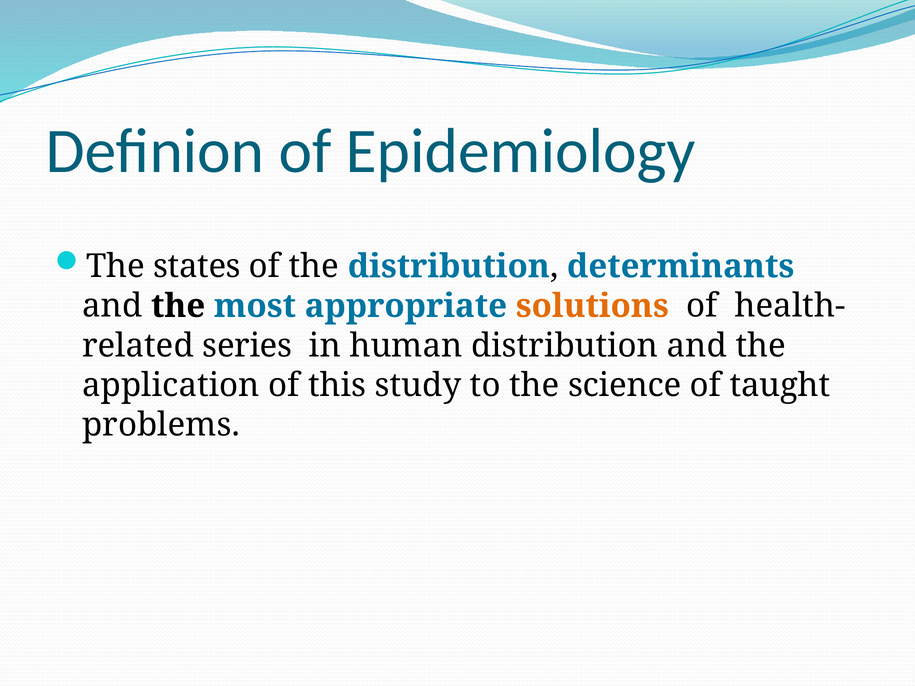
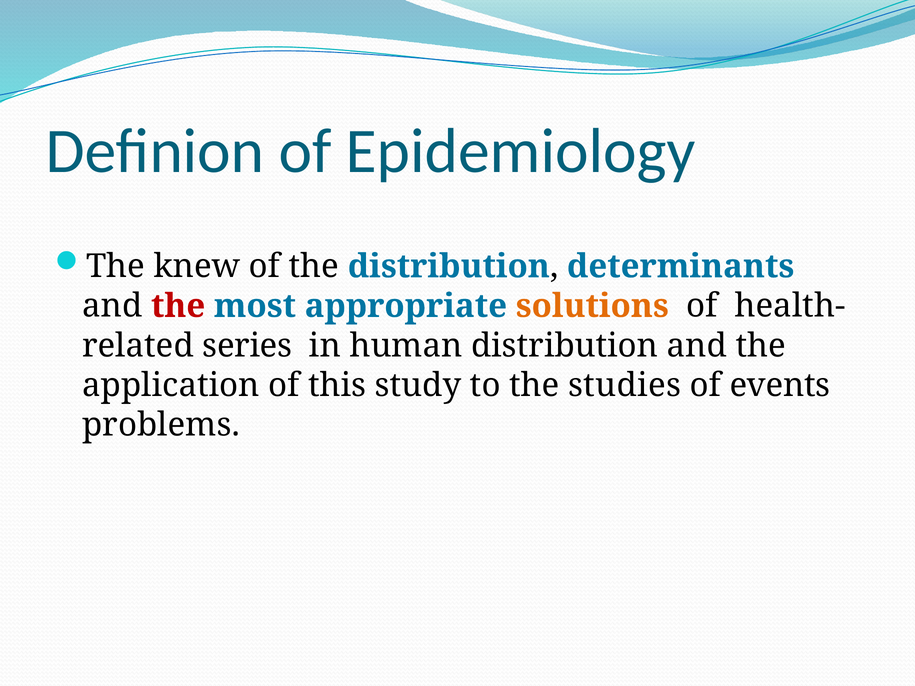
states: states -> knew (197, 267)
the colour: black -> red (178, 306)
science: science -> studies (625, 385)
taught: taught -> events (780, 385)
